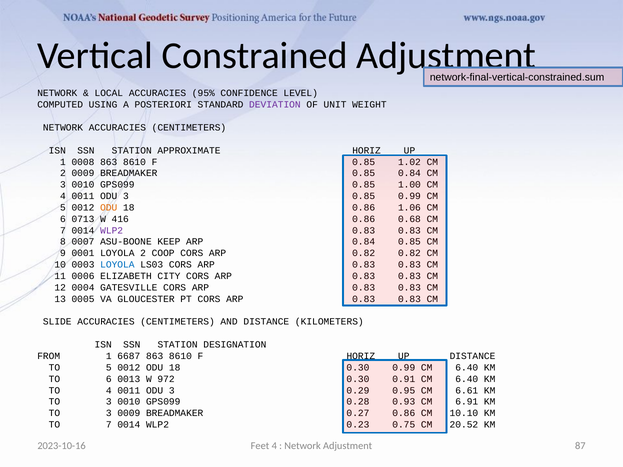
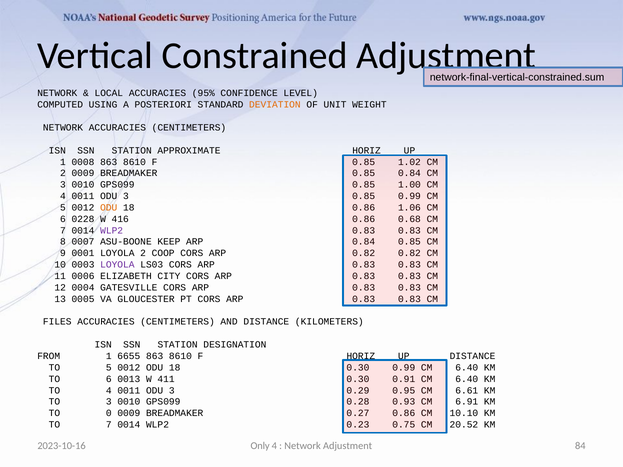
DEVIATION colour: purple -> orange (275, 105)
0713: 0713 -> 0228 (83, 219)
LOYOLA colour: blue -> purple (117, 265)
SLIDE: SLIDE -> FILES (57, 322)
6687: 6687 -> 6655 (129, 356)
972: 972 -> 411 (166, 379)
3: 3 -> 0 (109, 413)
Feet: Feet -> Only (260, 446)
87: 87 -> 84 (580, 446)
